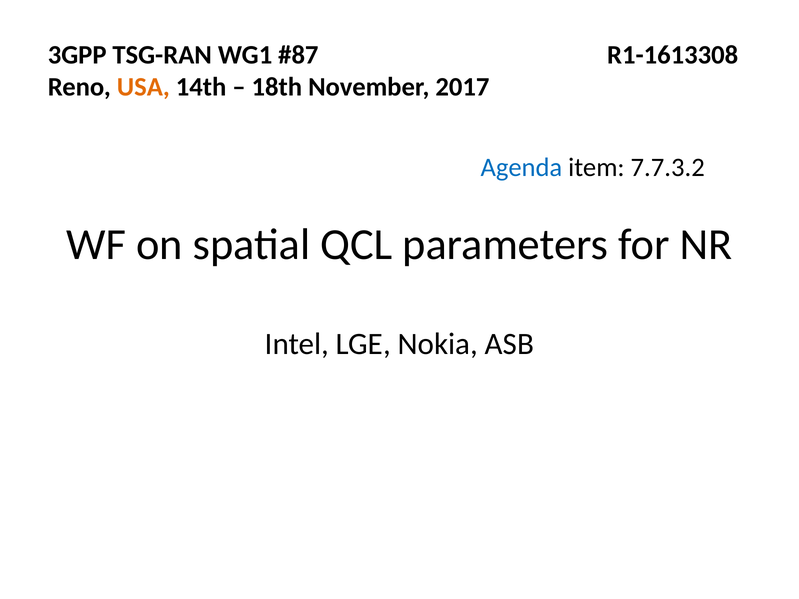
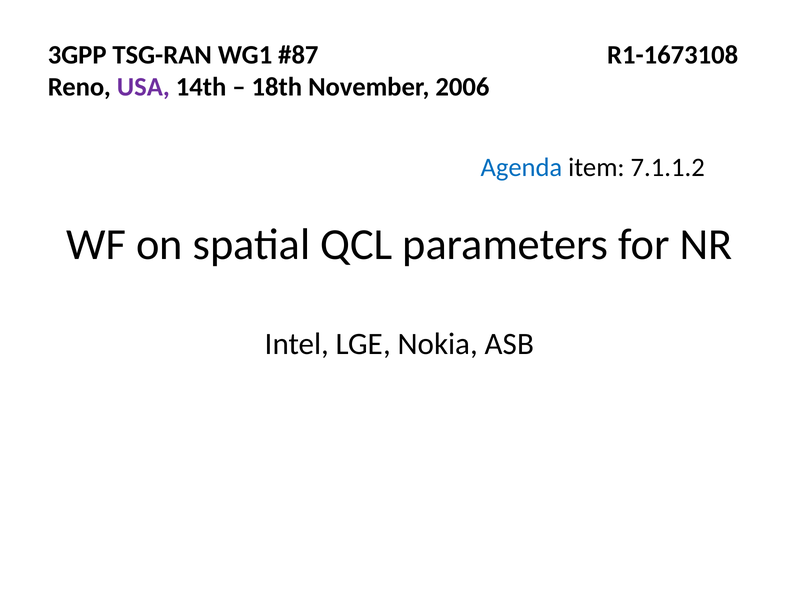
R1-1613308: R1-1613308 -> R1-1673108 (673, 55)
USA colour: orange -> purple (143, 87)
2017: 2017 -> 2006 (462, 87)
7.7.3.2: 7.7.3.2 -> 7.1.1.2 (668, 168)
